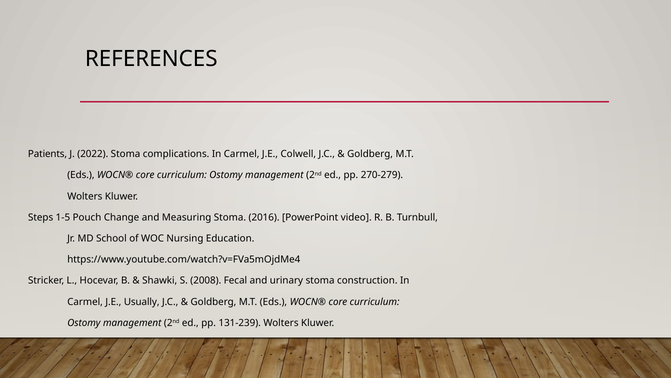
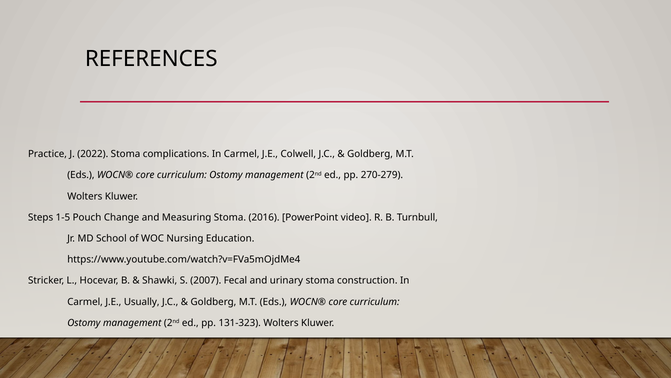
Patients: Patients -> Practice (47, 154)
2008: 2008 -> 2007 (206, 280)
131-239: 131-239 -> 131-323 (240, 322)
